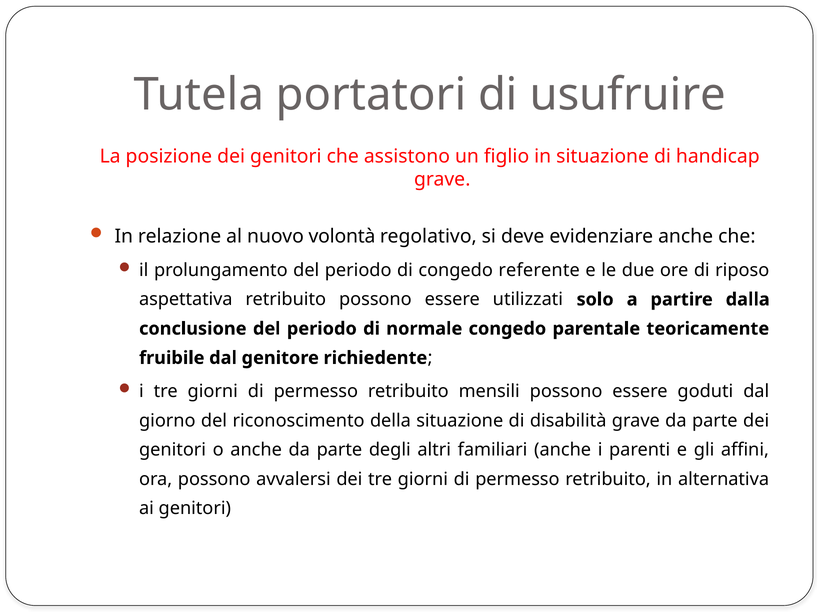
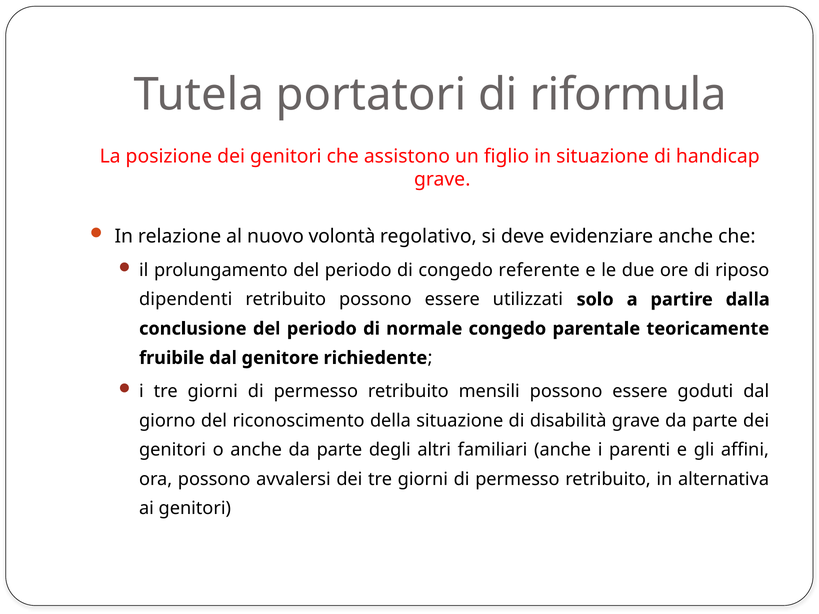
usufruire: usufruire -> riformula (628, 95)
aspettativa: aspettativa -> dipendenti (186, 300)
